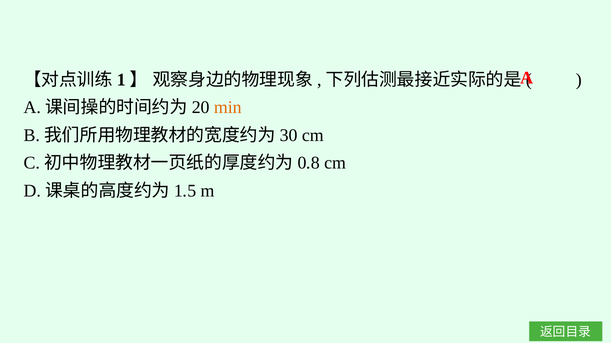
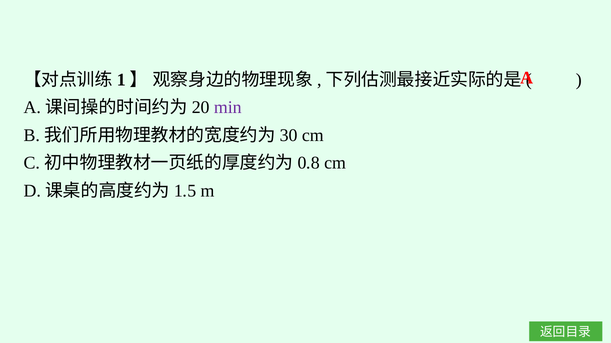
min colour: orange -> purple (228, 108)
